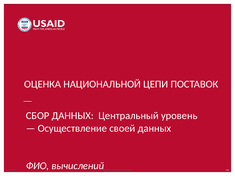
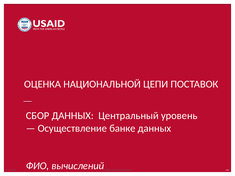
своей: своей -> банке (122, 128)
